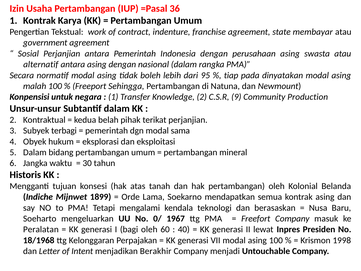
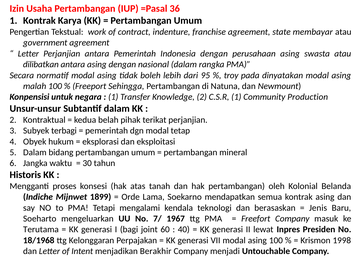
Sosial: Sosial -> Letter (28, 54)
alternatif: alternatif -> dilibatkan (41, 64)
tiap: tiap -> troy (231, 75)
C.S.R 9: 9 -> 1 (236, 97)
sama: sama -> tetap (180, 131)
tujuan: tujuan -> proses (65, 186)
Nusa: Nusa -> Jenis (318, 208)
0/: 0/ -> 7/ (157, 218)
Peralatan: Peralatan -> Terutama (41, 229)
bagi oleh: oleh -> joint (149, 229)
